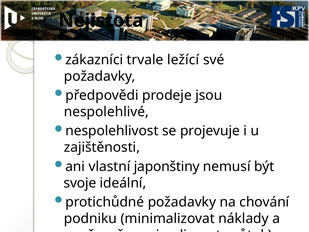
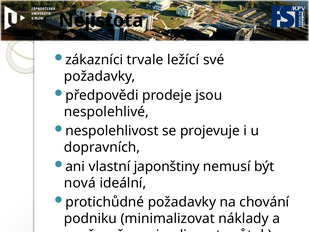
zajištěnosti: zajištěnosti -> dopravních (102, 147)
svoje: svoje -> nová (80, 183)
